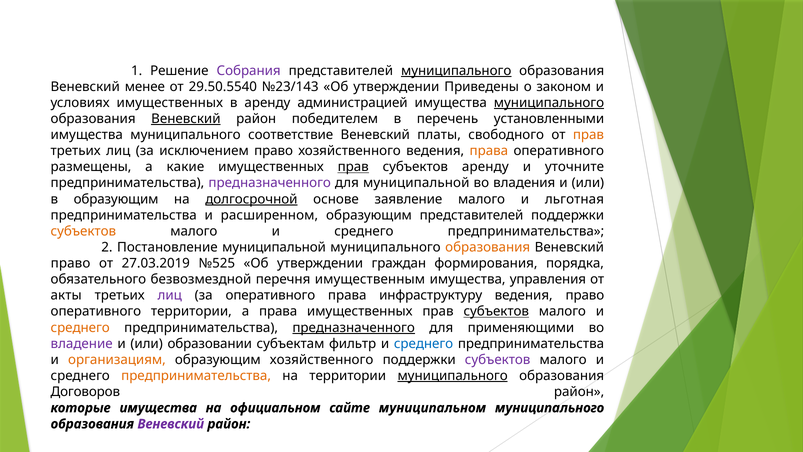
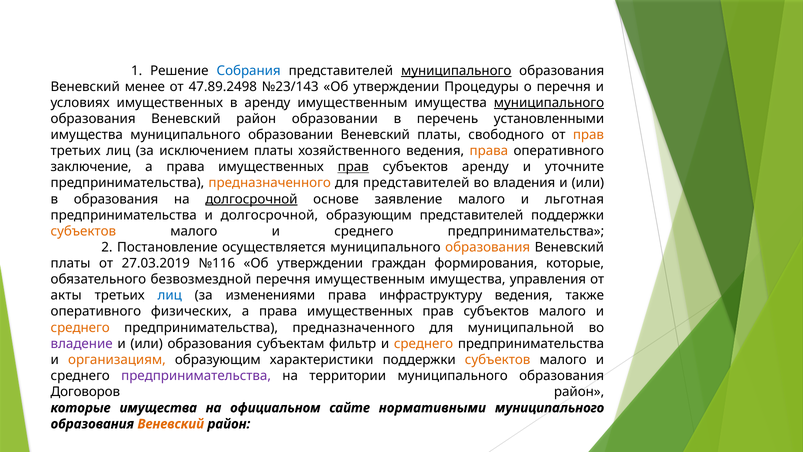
Собрания colour: purple -> blue (249, 71)
29.50.5540: 29.50.5540 -> 47.89.2498 (223, 87)
Приведены: Приведены -> Процедуры (482, 87)
о законом: законом -> перечня (564, 87)
аренду администрацией: администрацией -> имущественным (352, 103)
Веневский underline: present -> none (186, 119)
район победителем: победителем -> образовании (335, 119)
муниципального соответствие: соответствие -> образовании (291, 135)
исключением право: право -> платы (274, 151)
размещены: размещены -> заключение (91, 167)
какие: какие -> права (186, 167)
предназначенного colour: purple -> orange (270, 183)
для муниципальной: муниципальной -> представителей (416, 183)
в образующим: образующим -> образования (116, 199)
и расширенном: расширенном -> долгосрочной (269, 215)
Постановление муниципальной: муниципальной -> осуществляется (274, 247)
право: право -> платы (71, 263)
№525: №525 -> №116 (217, 263)
формирования порядка: порядка -> которые (575, 263)
лиц colour: purple -> blue (170, 295)
за оперативного: оперативного -> изменениями (270, 295)
ведения право: право -> также (585, 295)
оперативного территории: территории -> физических (191, 311)
субъектов underline: present -> none (496, 311)
предназначенного underline: present -> none (354, 327)
применяющими: применяющими -> муниципальной (521, 327)
или образовании: образовании -> образования (210, 343)
среднего colour: blue -> orange (424, 343)
образующим хозяйственного: хозяйственного -> характеристики (322, 359)
субъектов colour: purple -> orange (498, 359)
предпринимательства colour: orange -> purple (196, 376)
муниципального underline: present -> none (453, 376)
муниципальном: муниципальном -> нормативными (432, 408)
Веневский colour: purple -> orange (171, 424)
